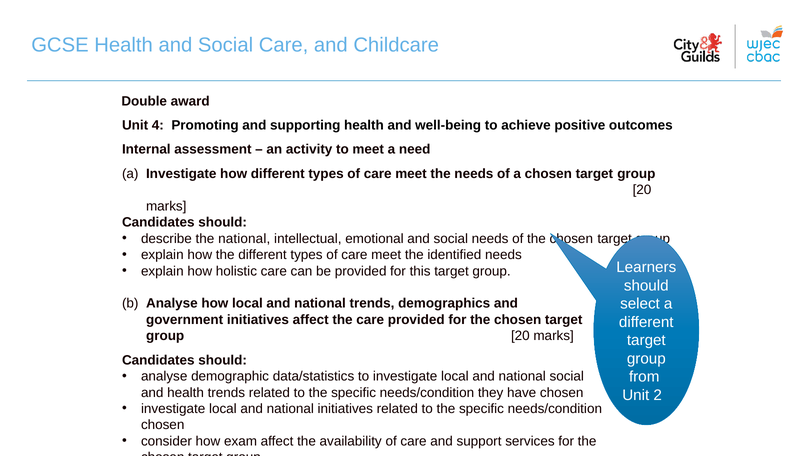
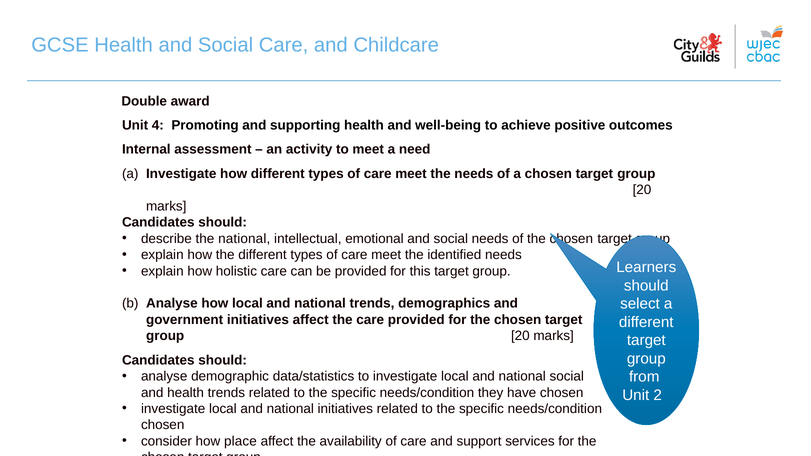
exam: exam -> place (240, 441)
